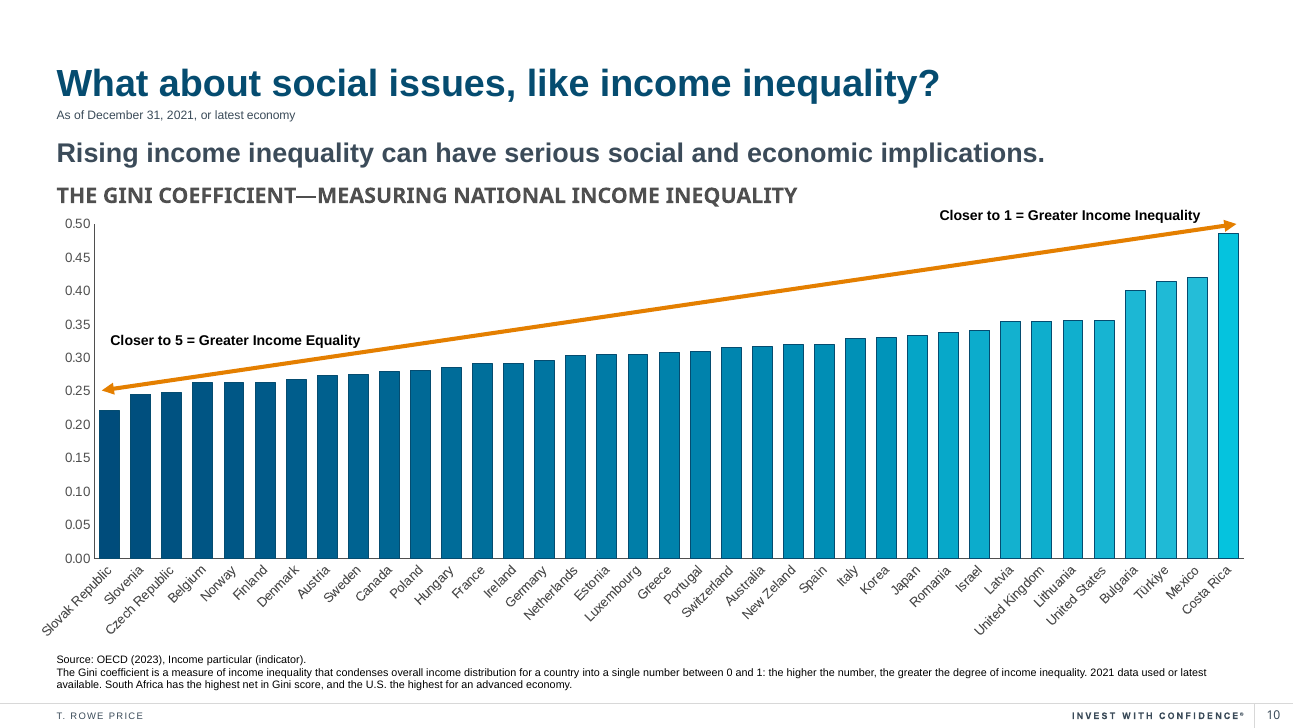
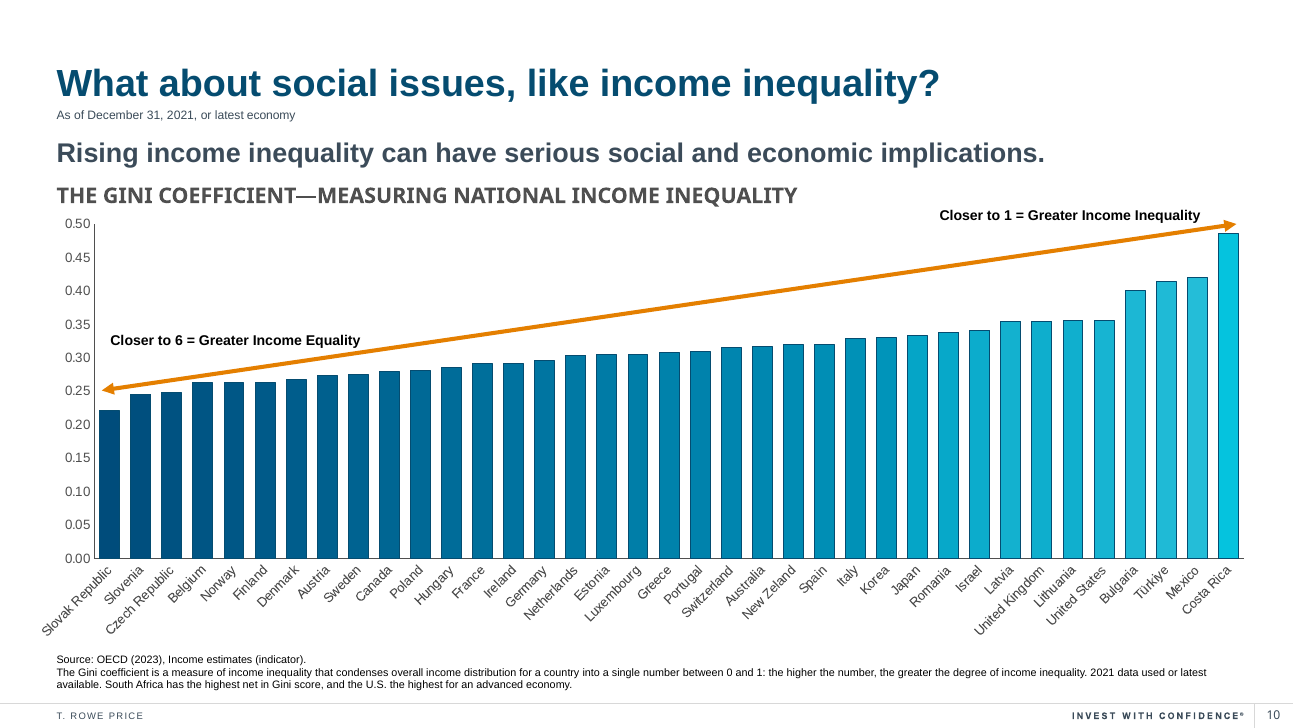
5: 5 -> 6 (179, 340)
particular: particular -> estimates (229, 659)
